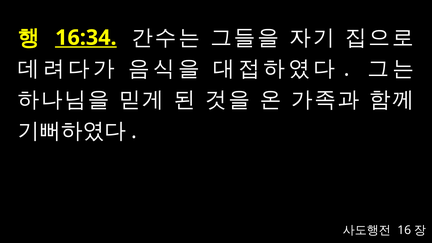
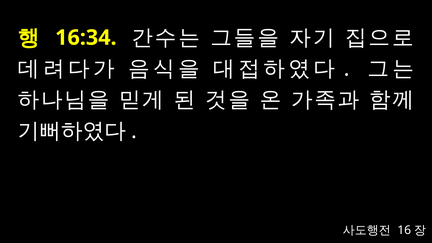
16:34 underline: present -> none (86, 38)
